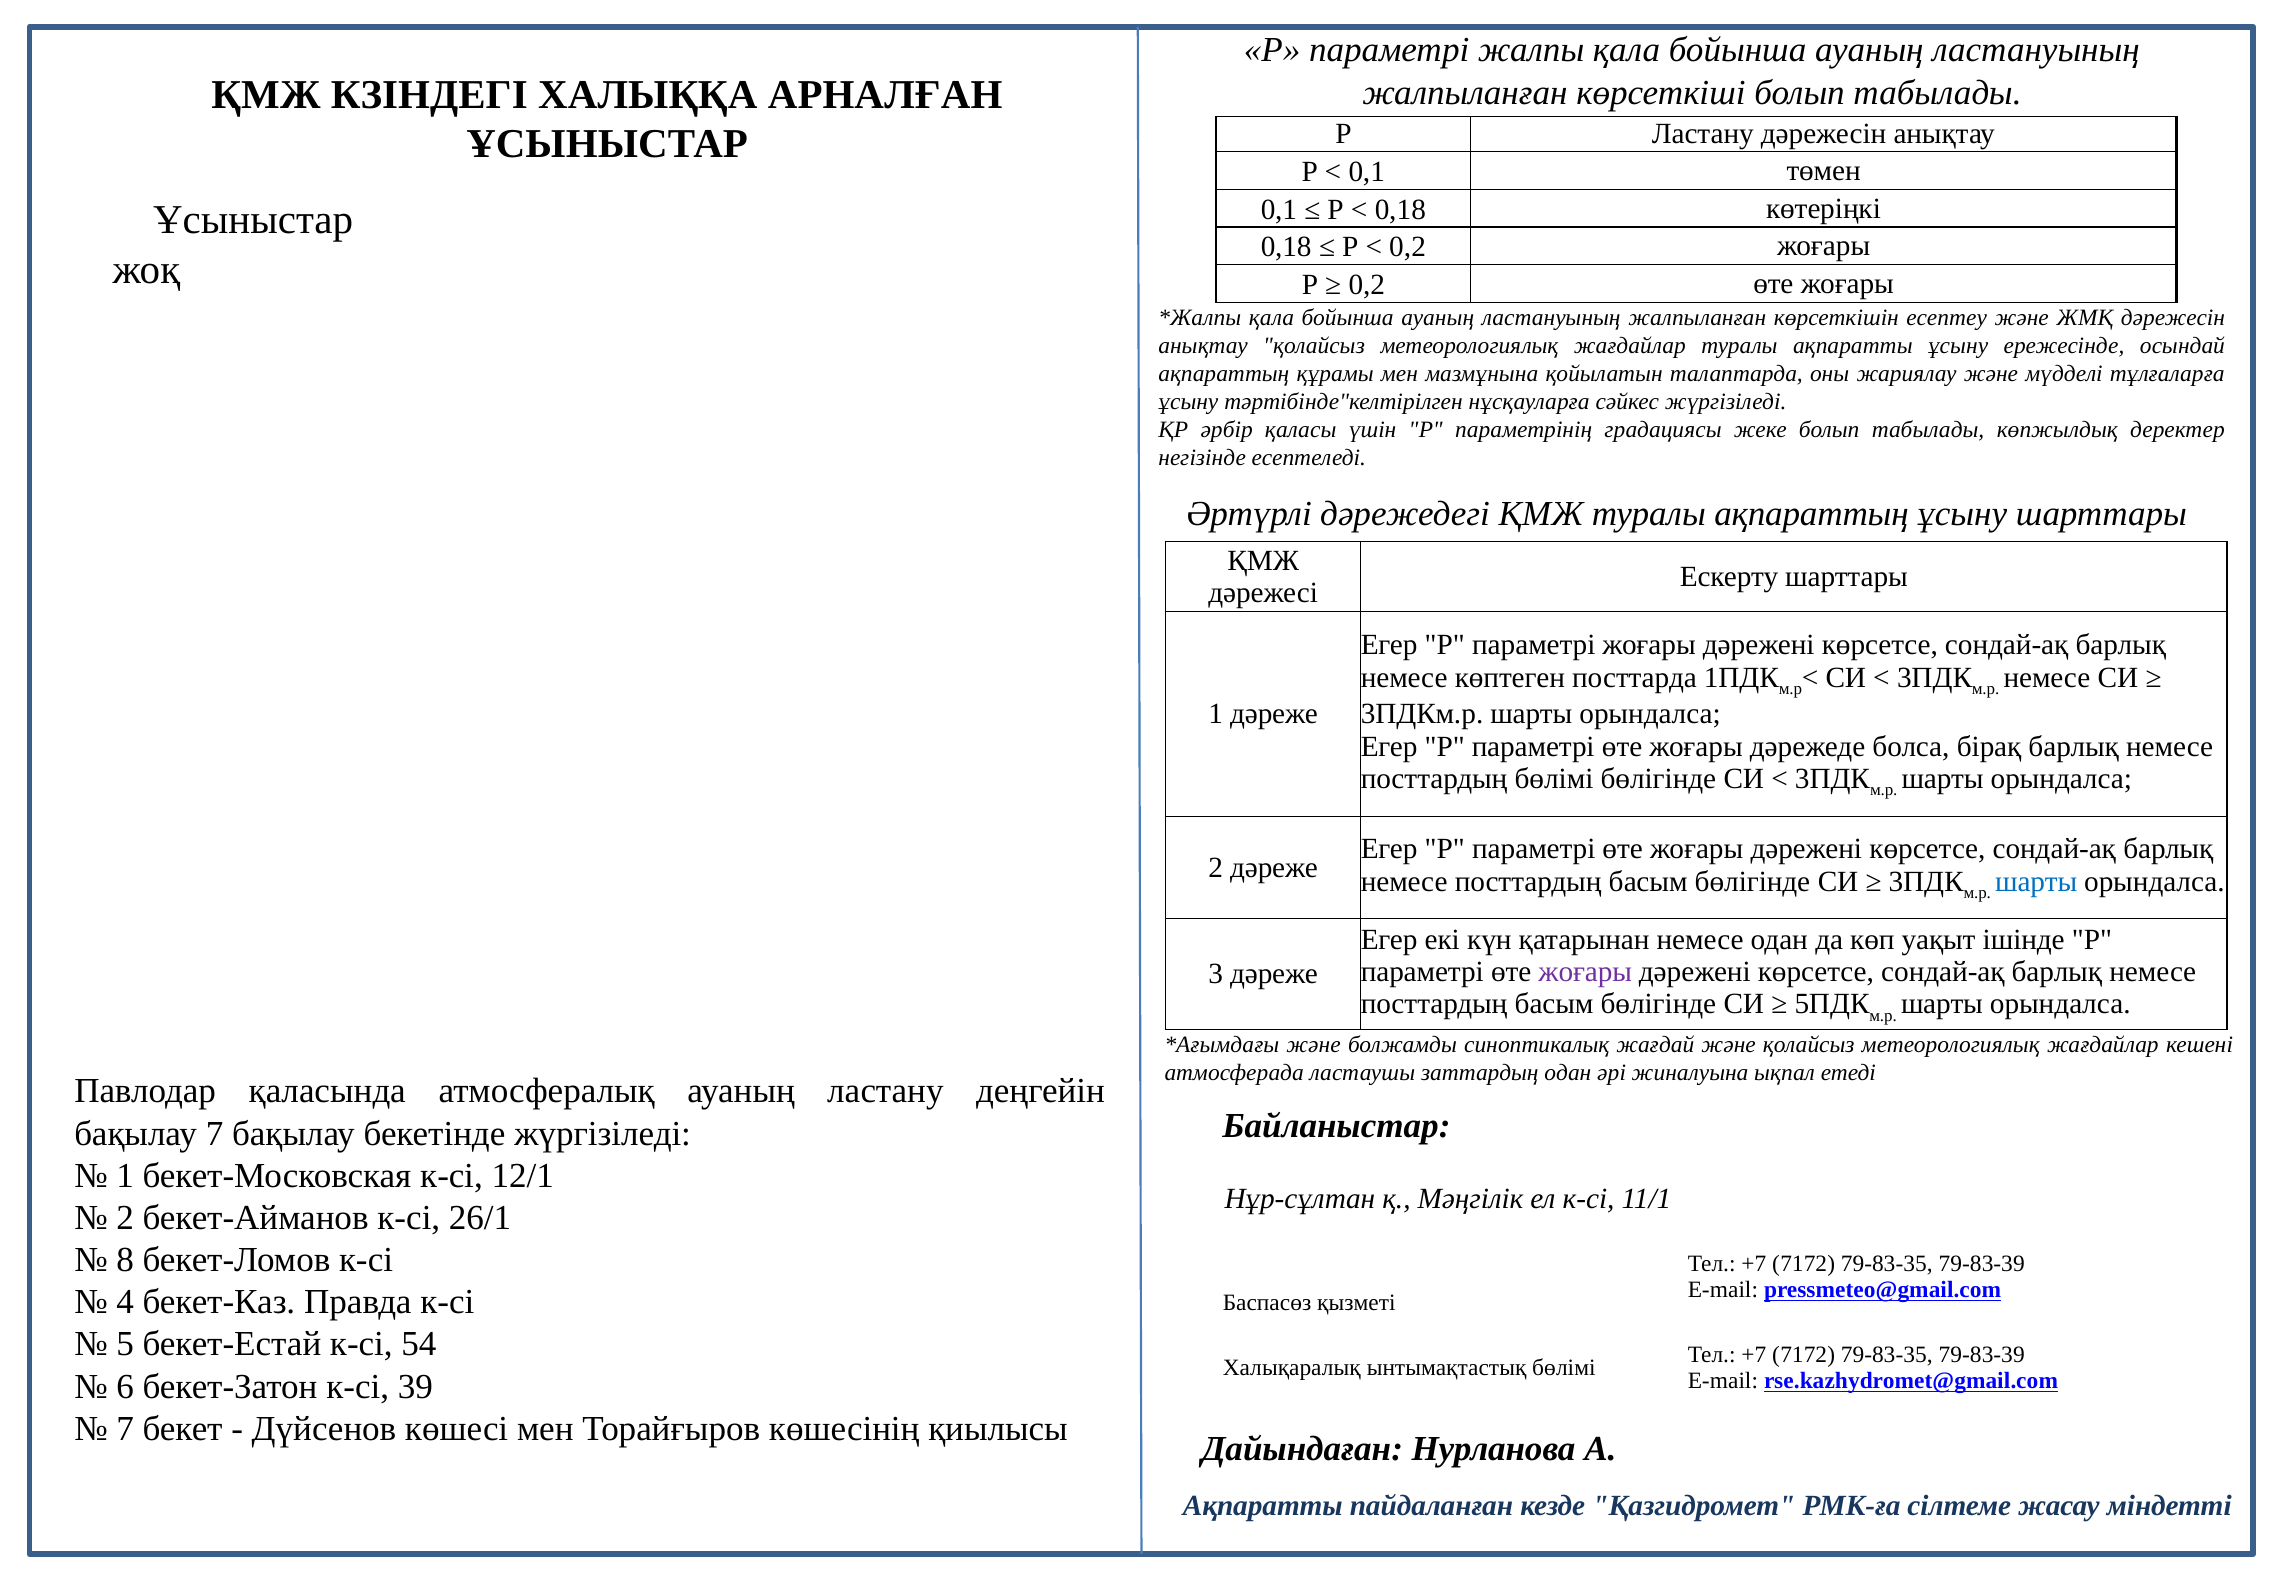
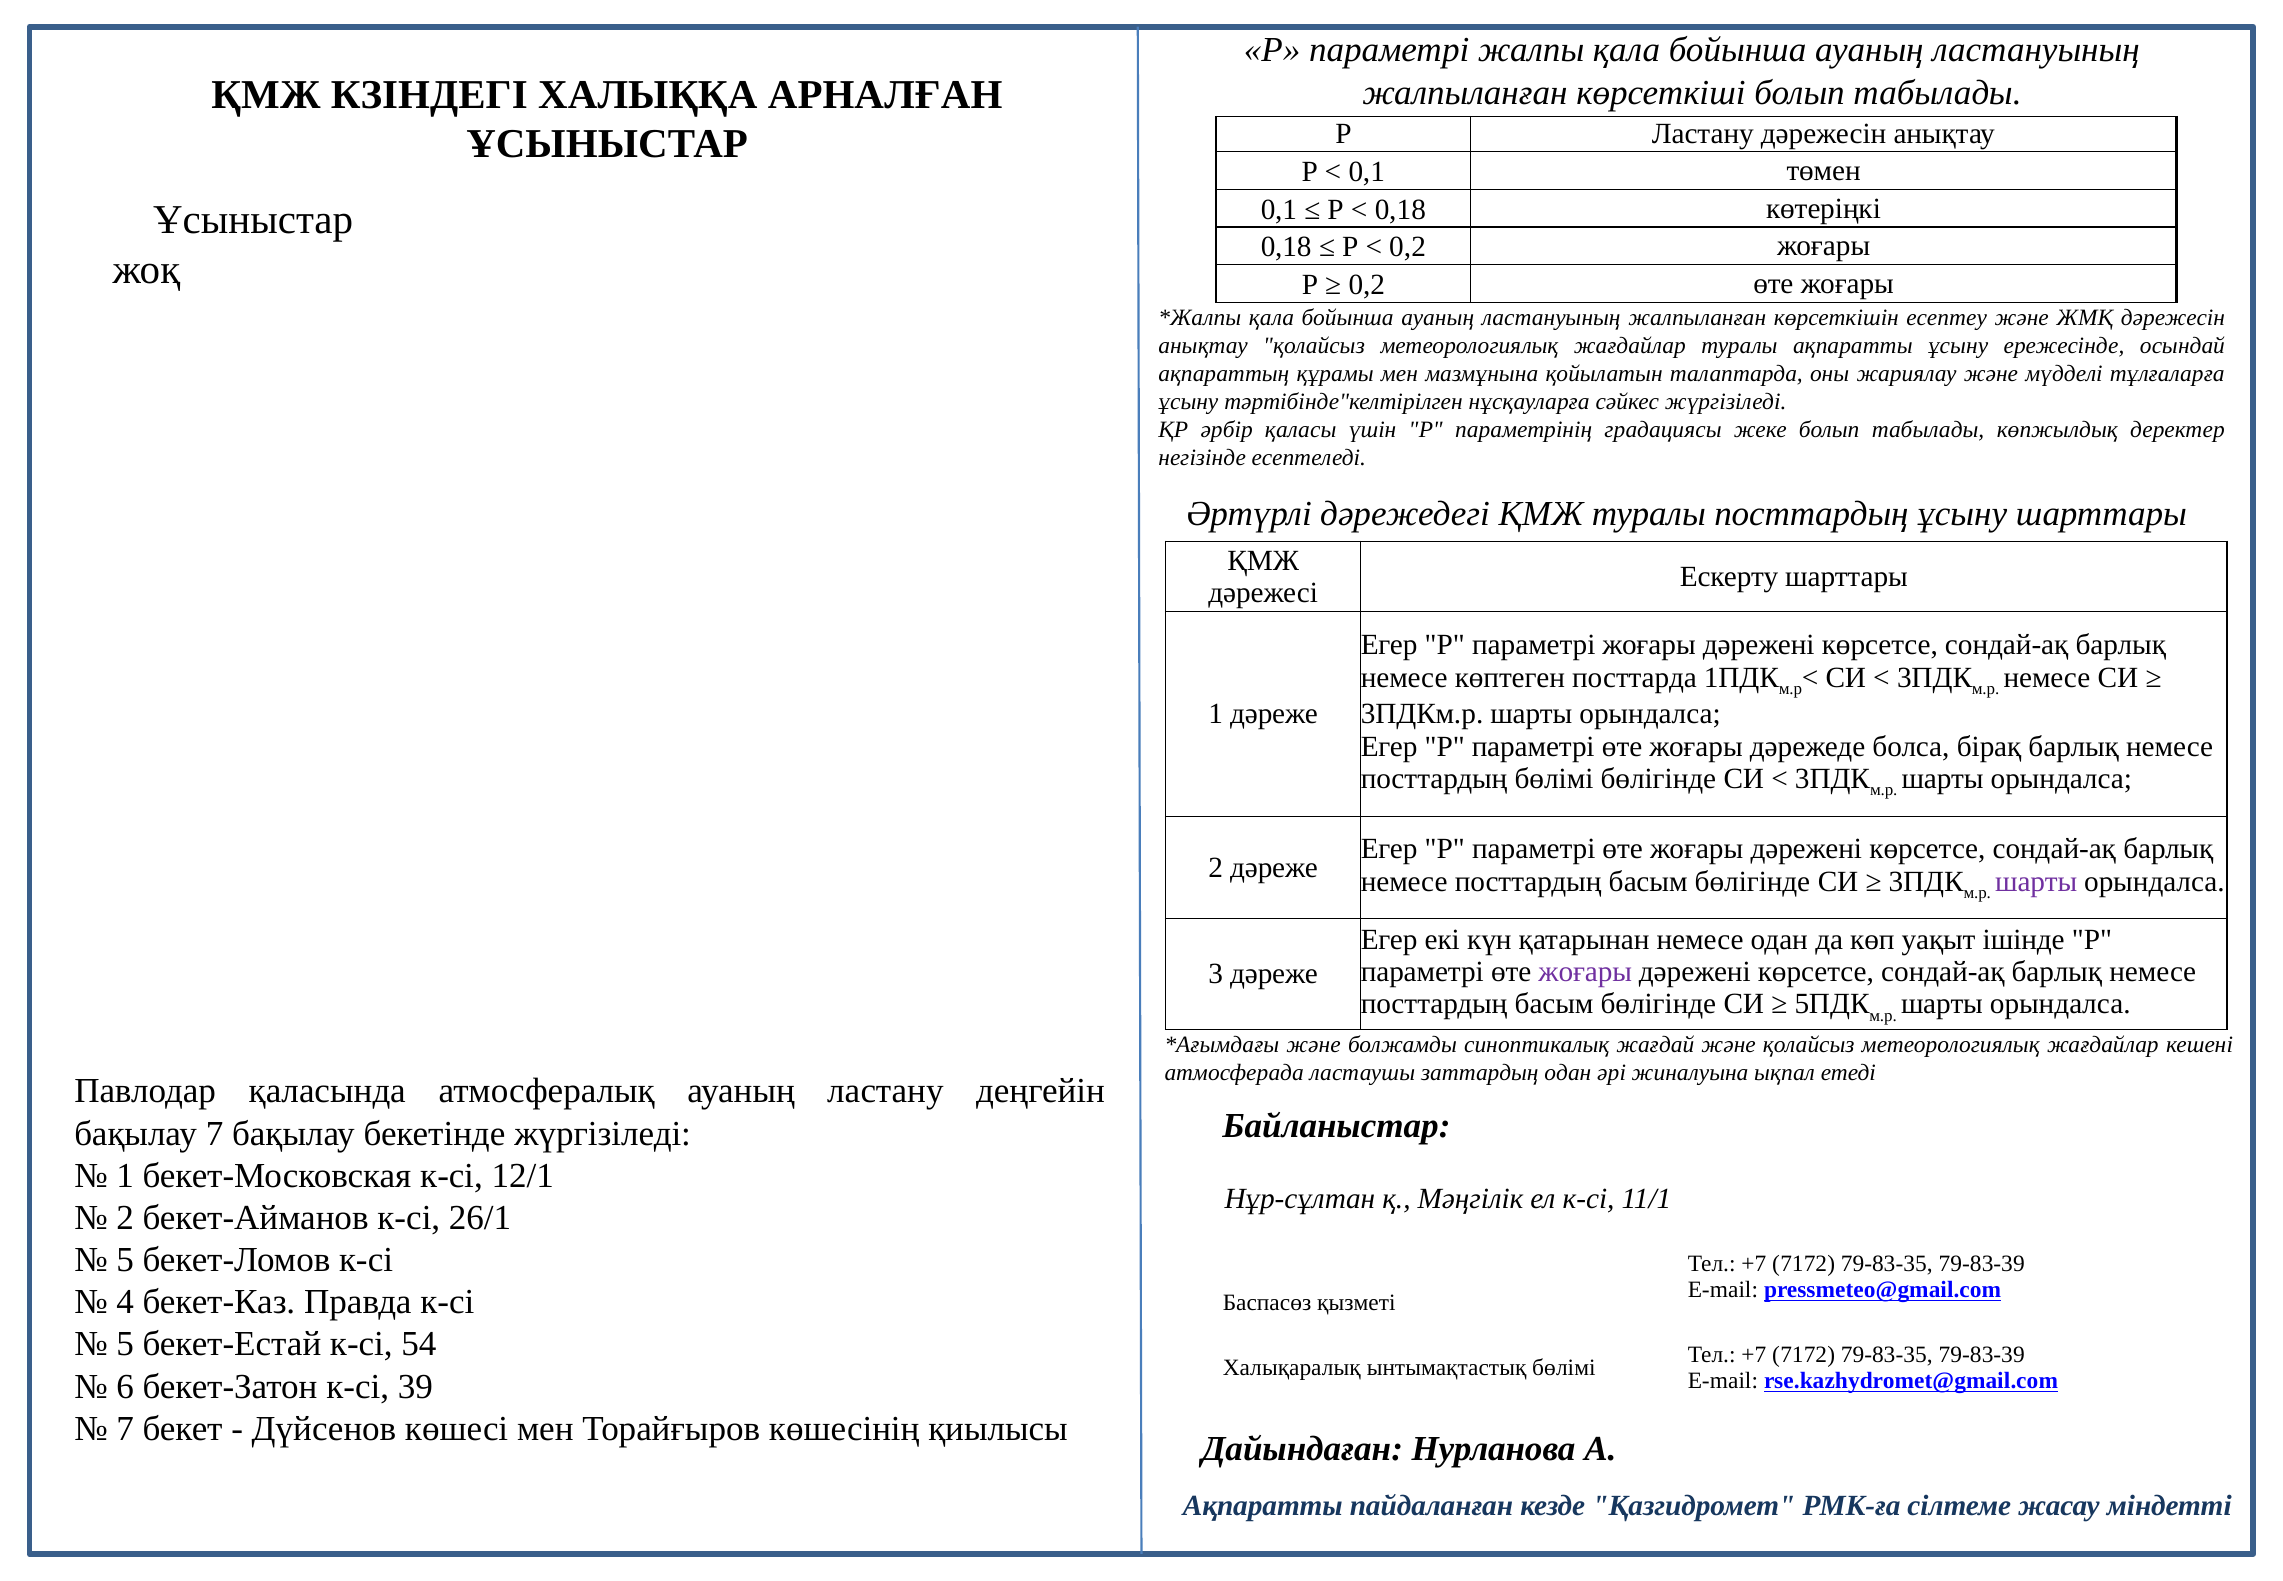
туралы ақпараттың: ақпараттың -> посттардың (1811, 513)
шарты colour: blue -> purple (2036, 881)
8: 8 -> 5 (125, 1260)
